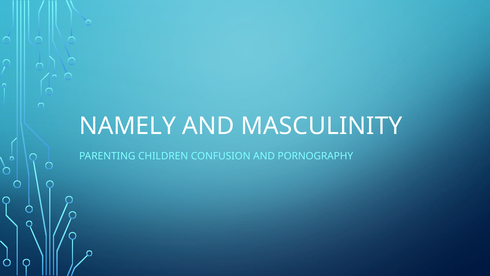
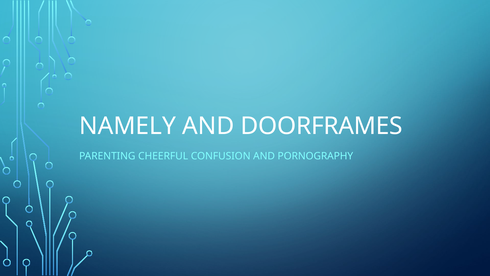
MASCULINITY: MASCULINITY -> DOORFRAMES (322, 126)
CHILDREN: CHILDREN -> CHEERFUL (163, 156)
